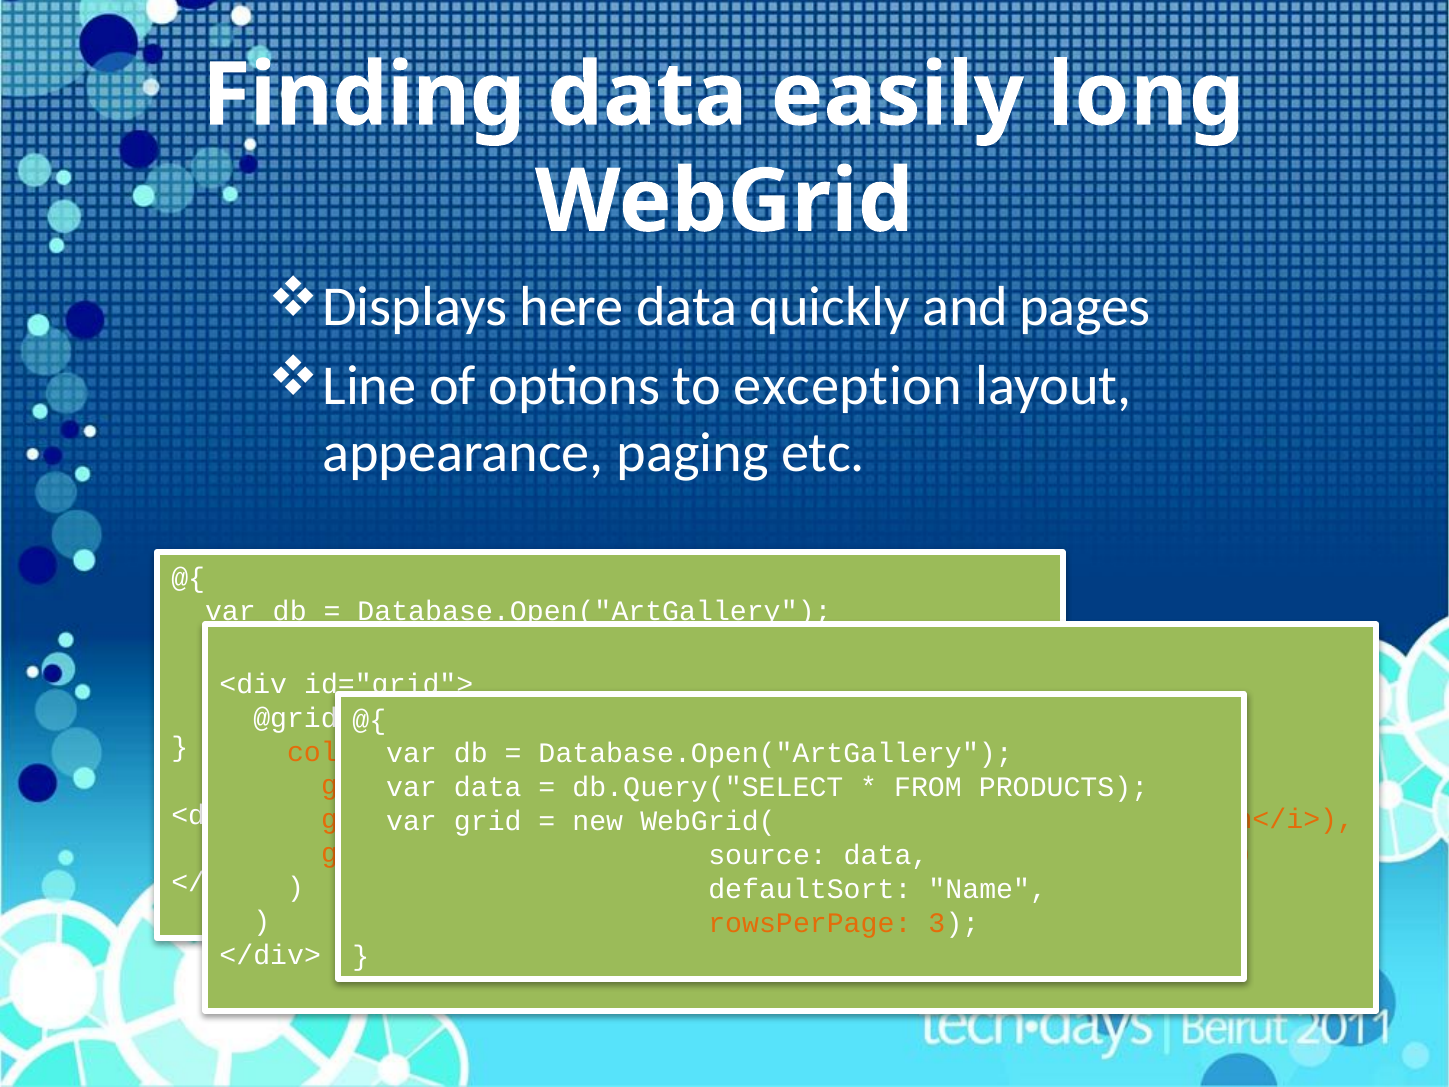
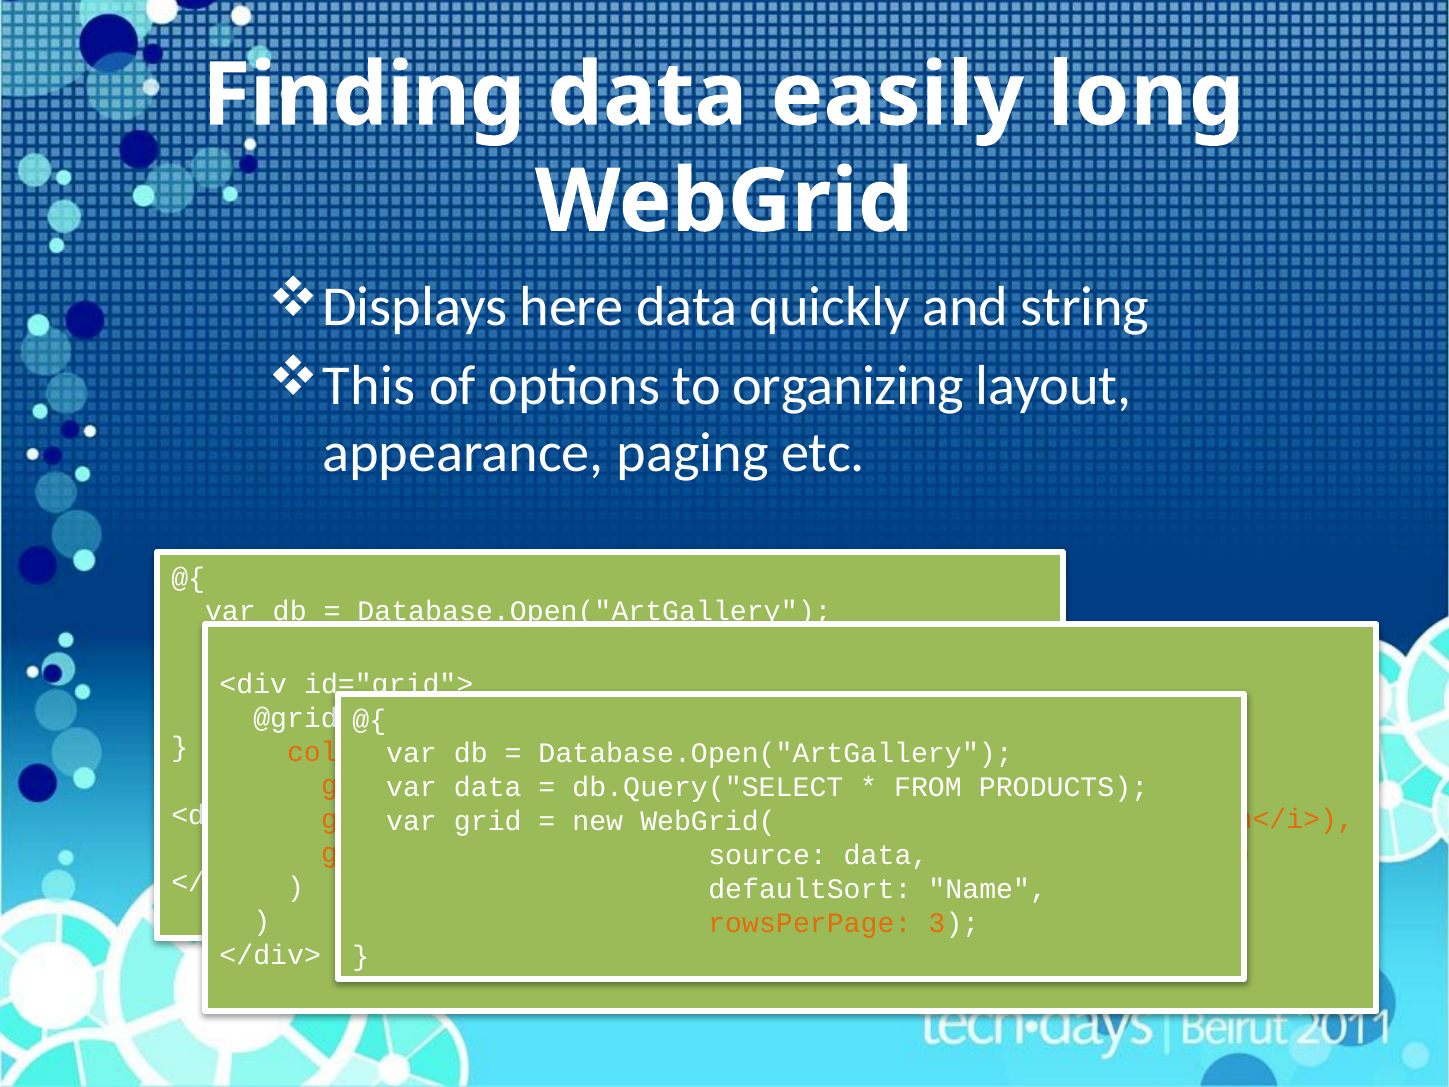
pages: pages -> string (1085, 307)
Line: Line -> This (369, 386)
exception: exception -> organizing (849, 386)
